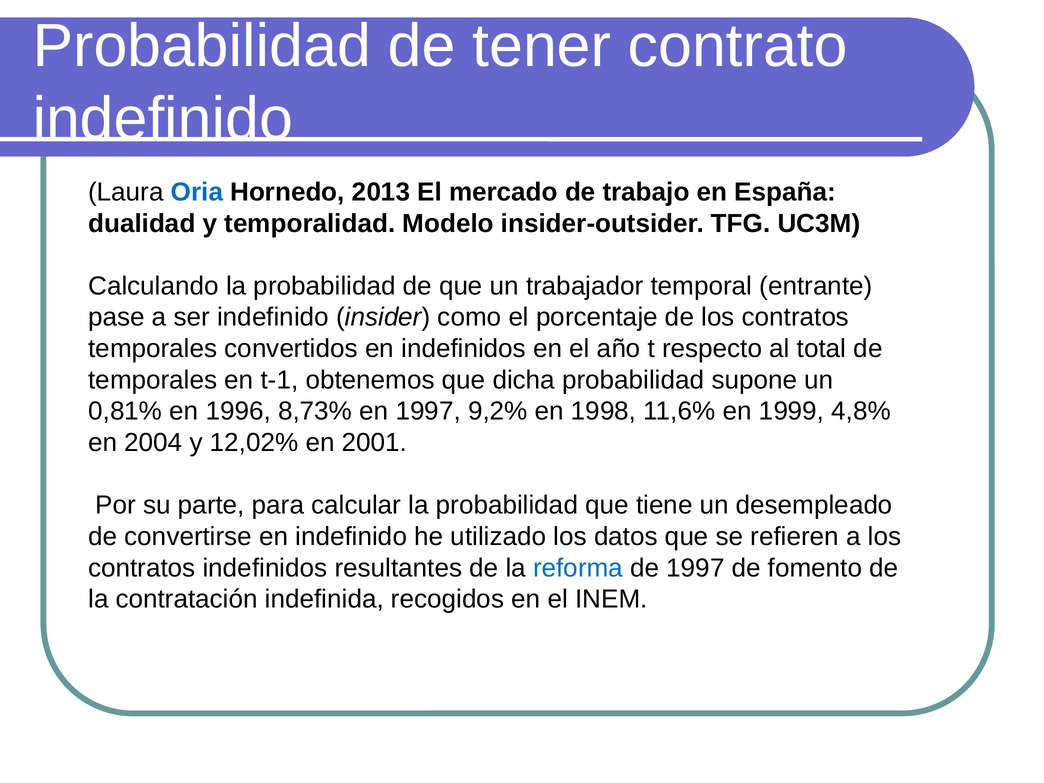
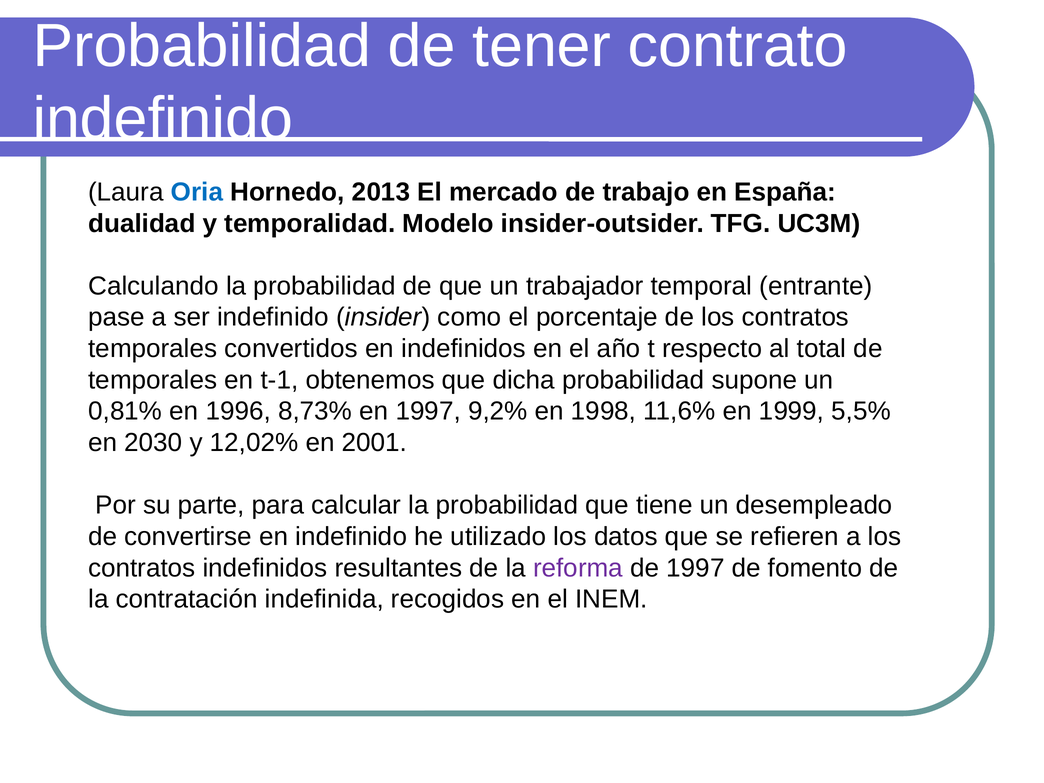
4,8%: 4,8% -> 5,5% (861, 411)
2004: 2004 -> 2030 (153, 443)
reforma colour: blue -> purple (578, 568)
